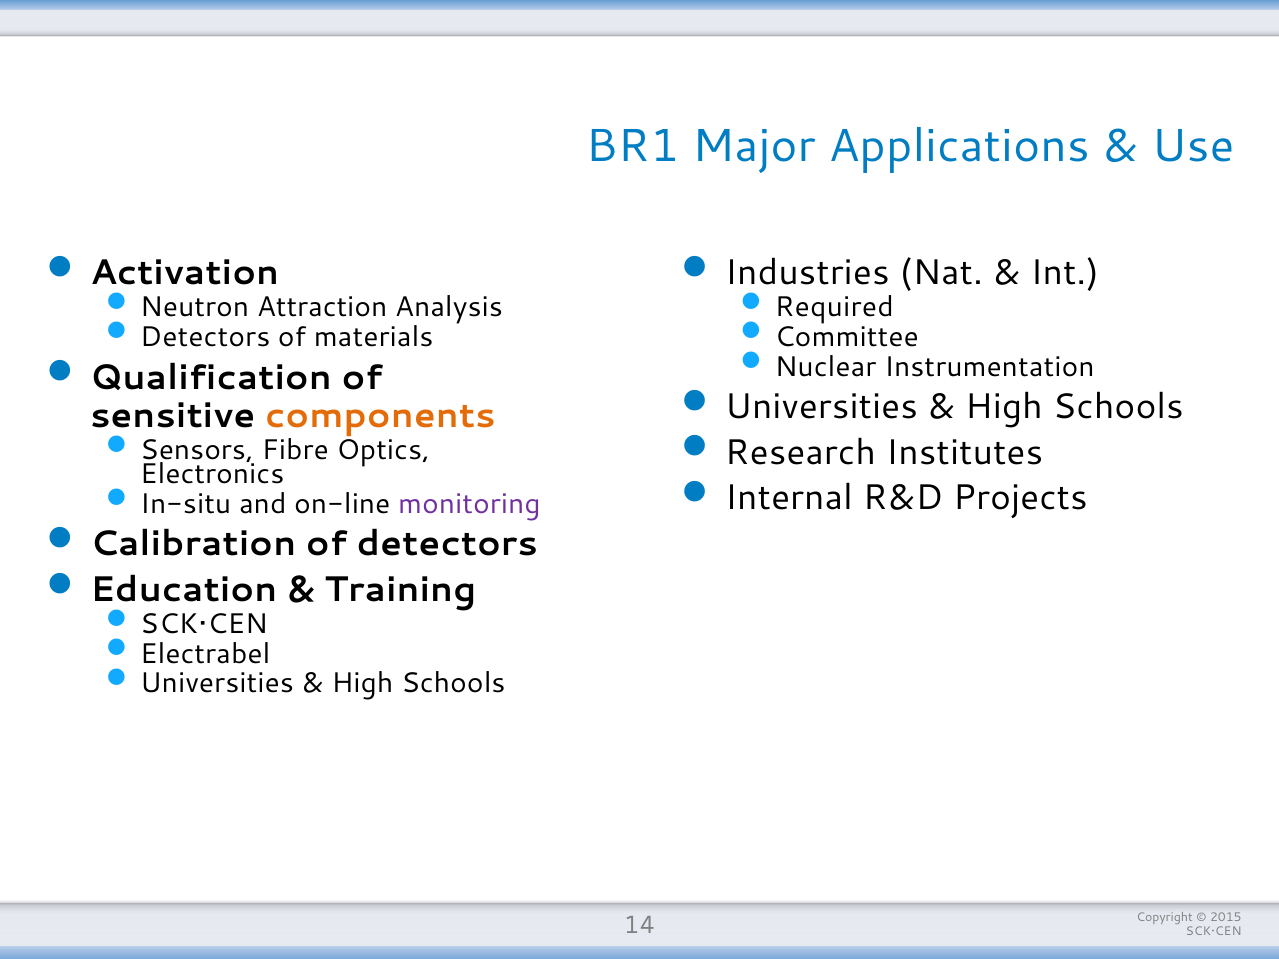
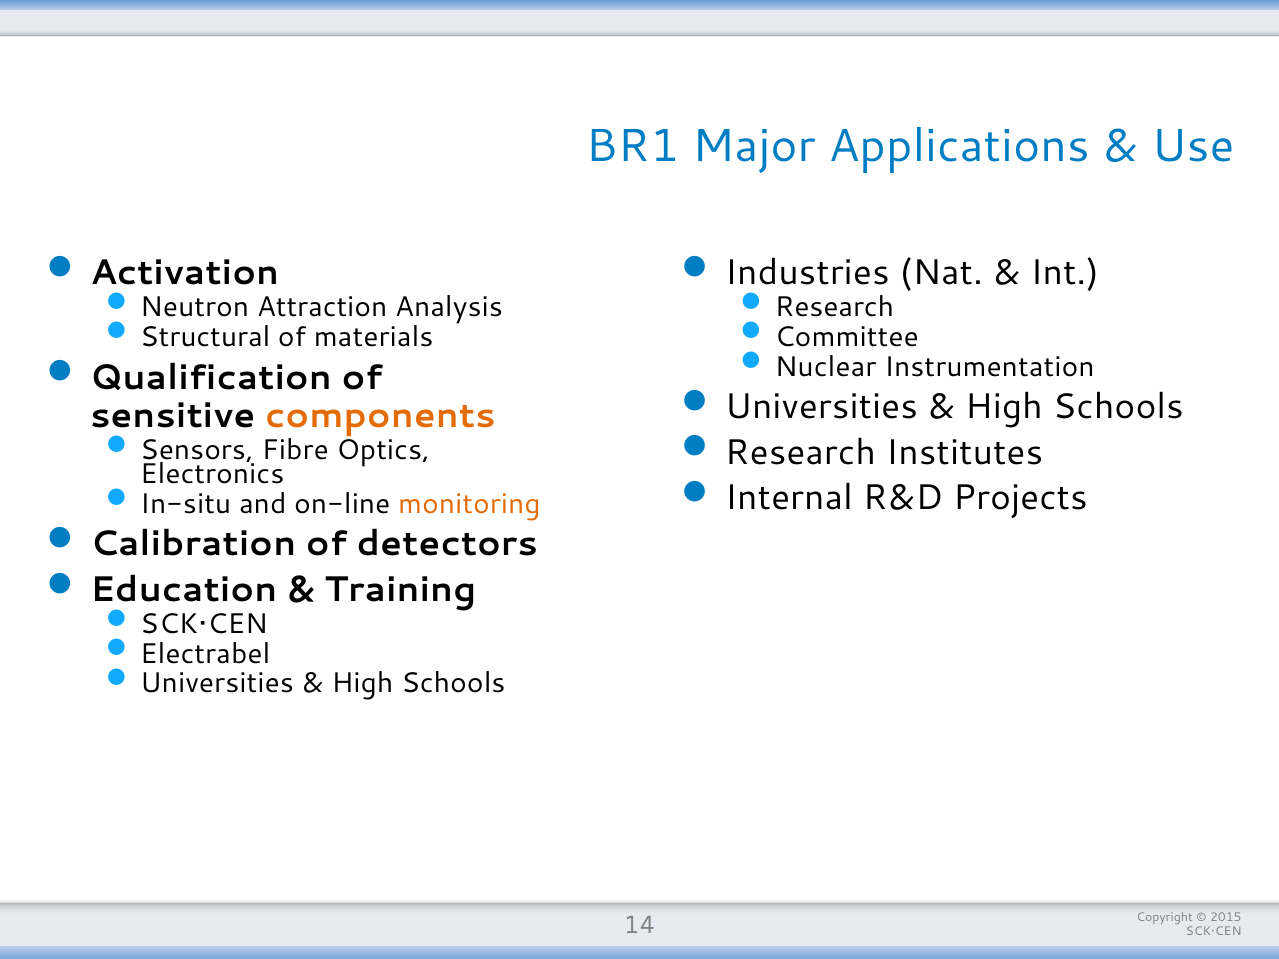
Required: Required -> Research (834, 308)
Detectors: Detectors -> Structural (205, 337)
monitoring colour: purple -> orange (469, 504)
